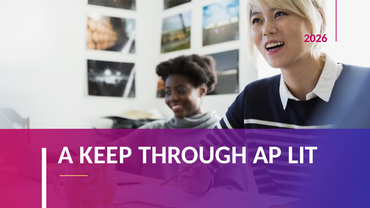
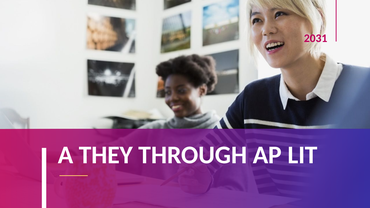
2026: 2026 -> 2031 (316, 38)
KEEP: KEEP -> THEY (106, 155)
